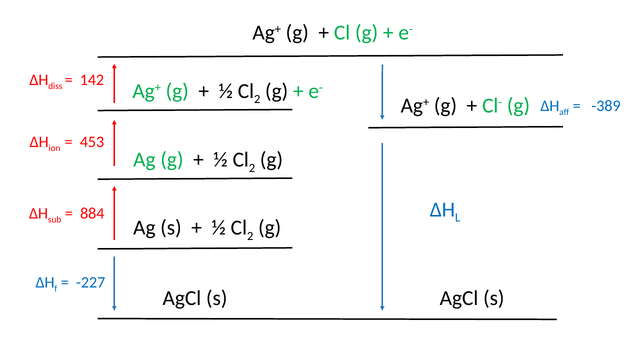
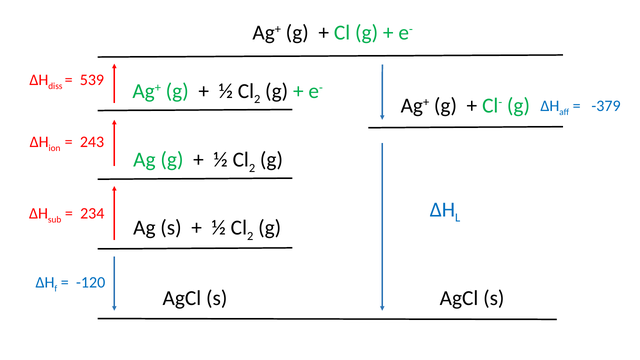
142: 142 -> 539 (92, 80)
-389: -389 -> -379 (606, 106)
453: 453 -> 243 (92, 142)
884: 884 -> 234 (92, 213)
-227: -227 -> -120 (91, 283)
